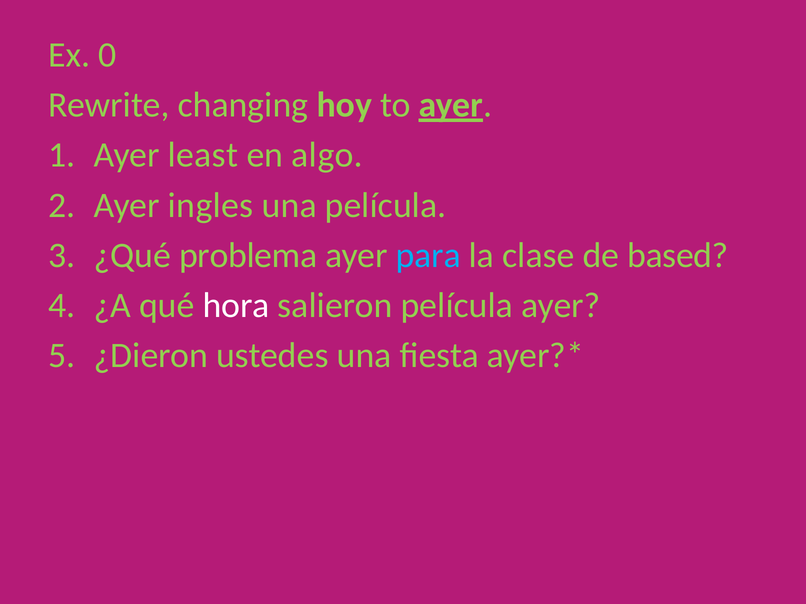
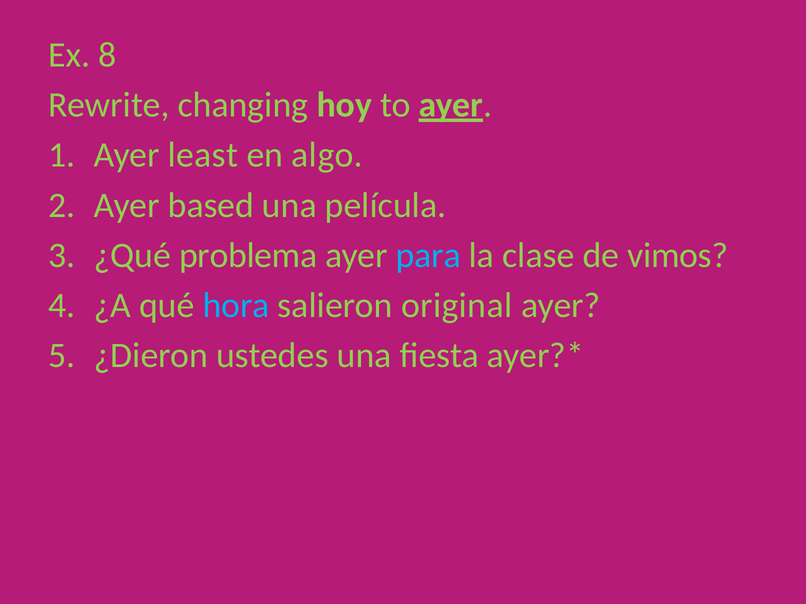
0: 0 -> 8 (108, 55)
ingles: ingles -> based (211, 205)
based: based -> vimos (678, 256)
hora colour: white -> light blue (236, 306)
salieron película: película -> original (457, 306)
